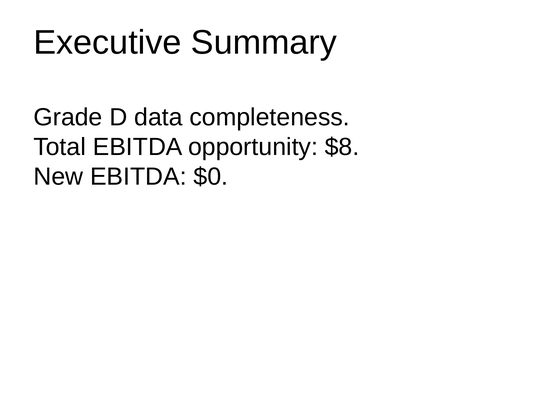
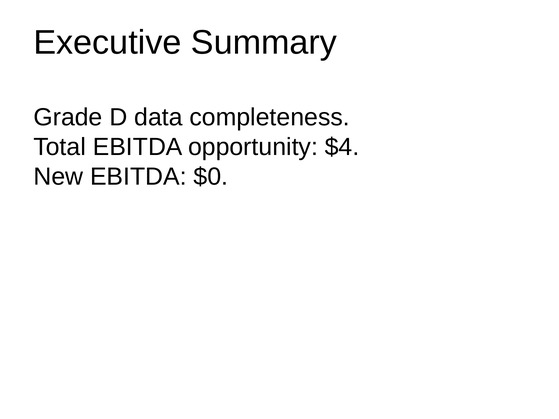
$8: $8 -> $4 (342, 147)
